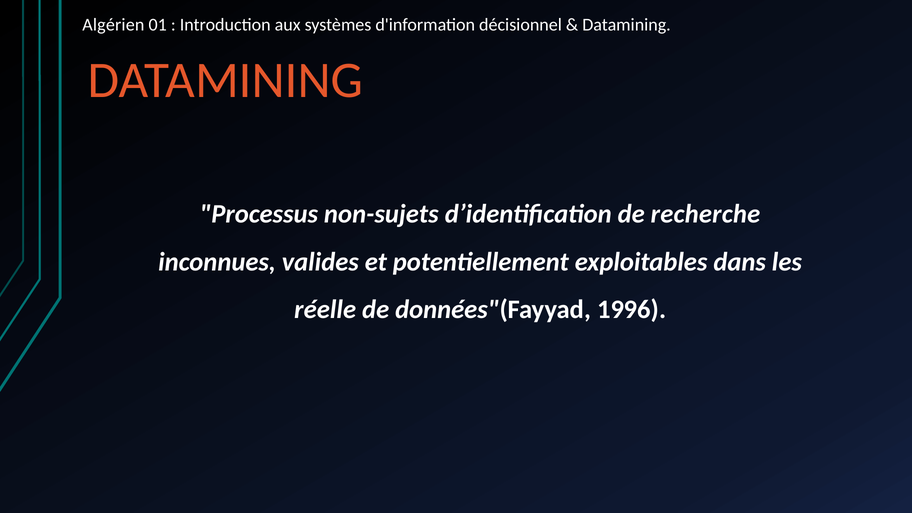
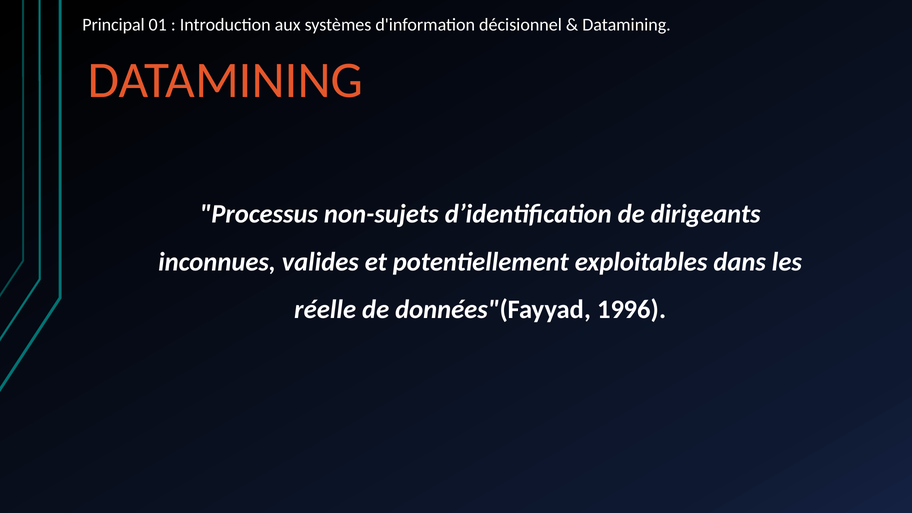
Algérien: Algérien -> Principal (114, 25)
recherche: recherche -> dirigeants (706, 214)
